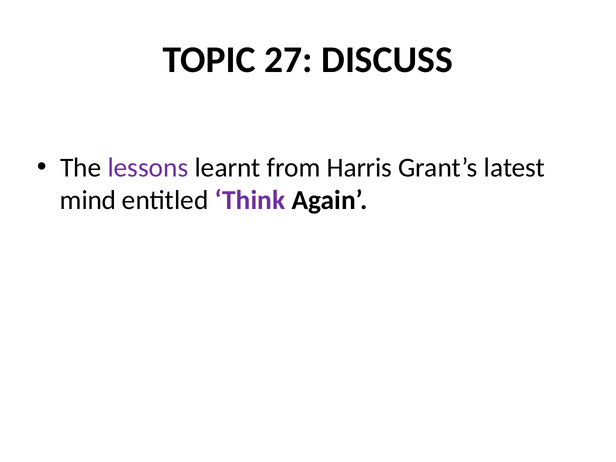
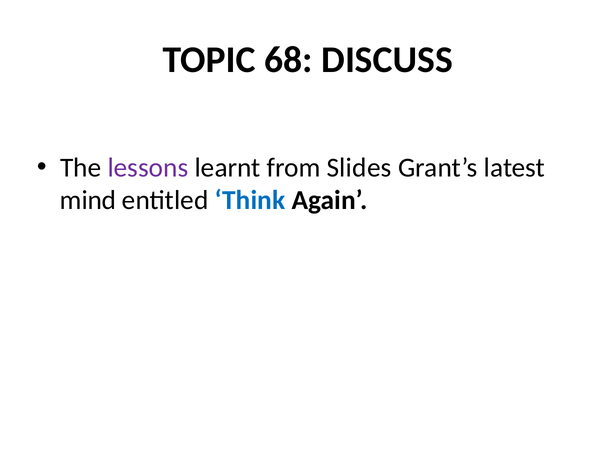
27: 27 -> 68 (288, 60)
Harris: Harris -> Slides (359, 168)
Think colour: purple -> blue (250, 200)
